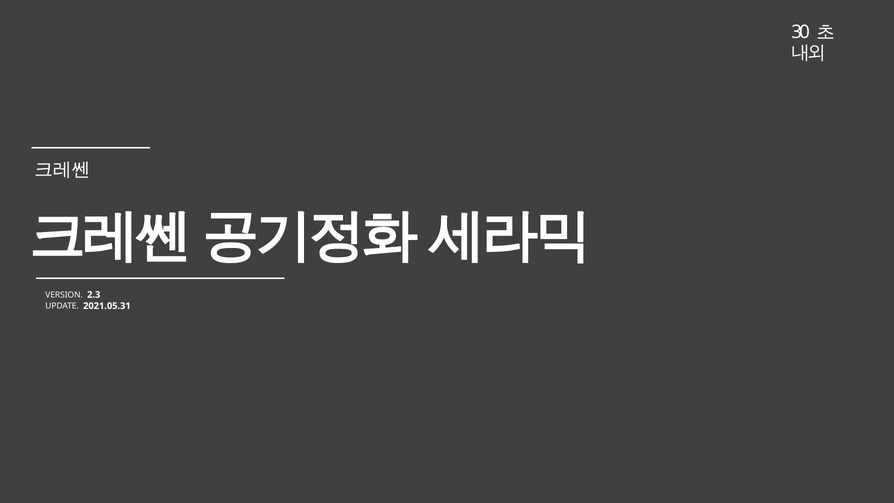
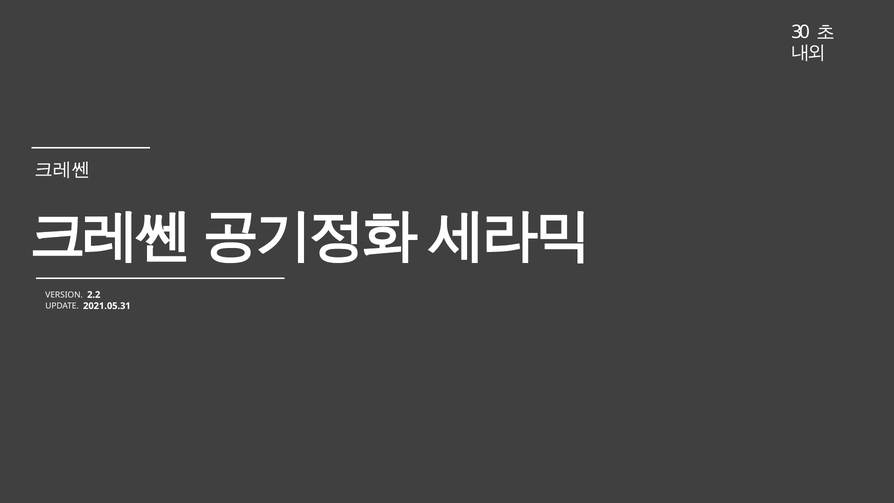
2.3: 2.3 -> 2.2 (94, 295)
